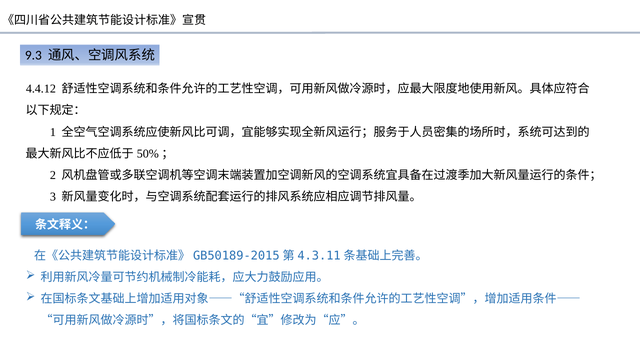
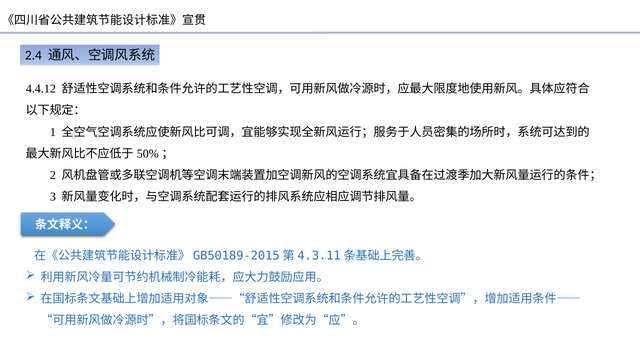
9.3: 9.3 -> 2.4 (33, 56)
